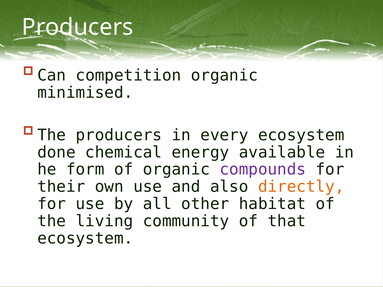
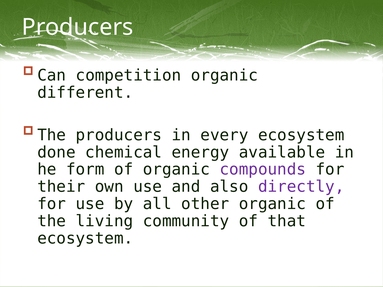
minimised: minimised -> different (85, 93)
directly colour: orange -> purple (301, 187)
other habitat: habitat -> organic (272, 204)
